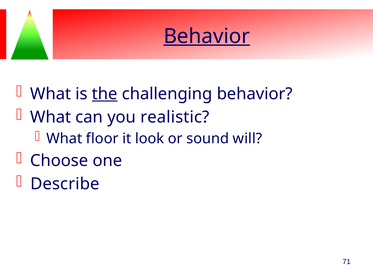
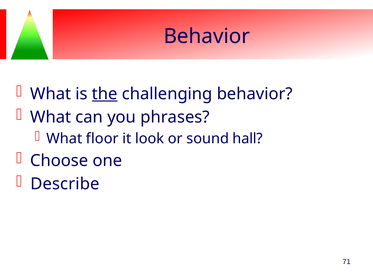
Behavior underline: present -> none (207, 36)
realistic: realistic -> phrases (175, 117)
will: will -> hall (248, 138)
